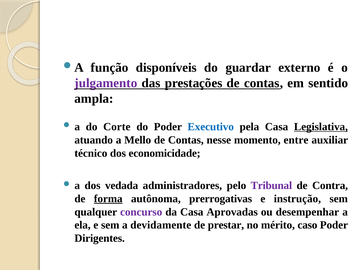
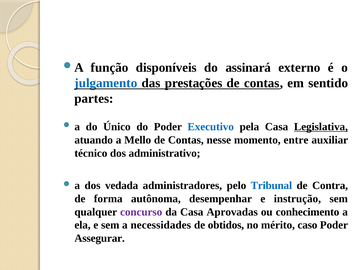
guardar: guardar -> assinará (248, 67)
julgamento colour: purple -> blue (106, 83)
ampla: ampla -> partes (94, 99)
Corte: Corte -> Único (117, 127)
economicidade: economicidade -> administrativo (165, 153)
Tribunal colour: purple -> blue (271, 186)
forma underline: present -> none (108, 199)
prerrogativas: prerrogativas -> desempenhar (221, 199)
desempenhar: desempenhar -> conhecimento (308, 212)
devidamente: devidamente -> necessidades (161, 225)
prestar: prestar -> obtidos (226, 225)
Dirigentes: Dirigentes -> Assegurar (100, 238)
